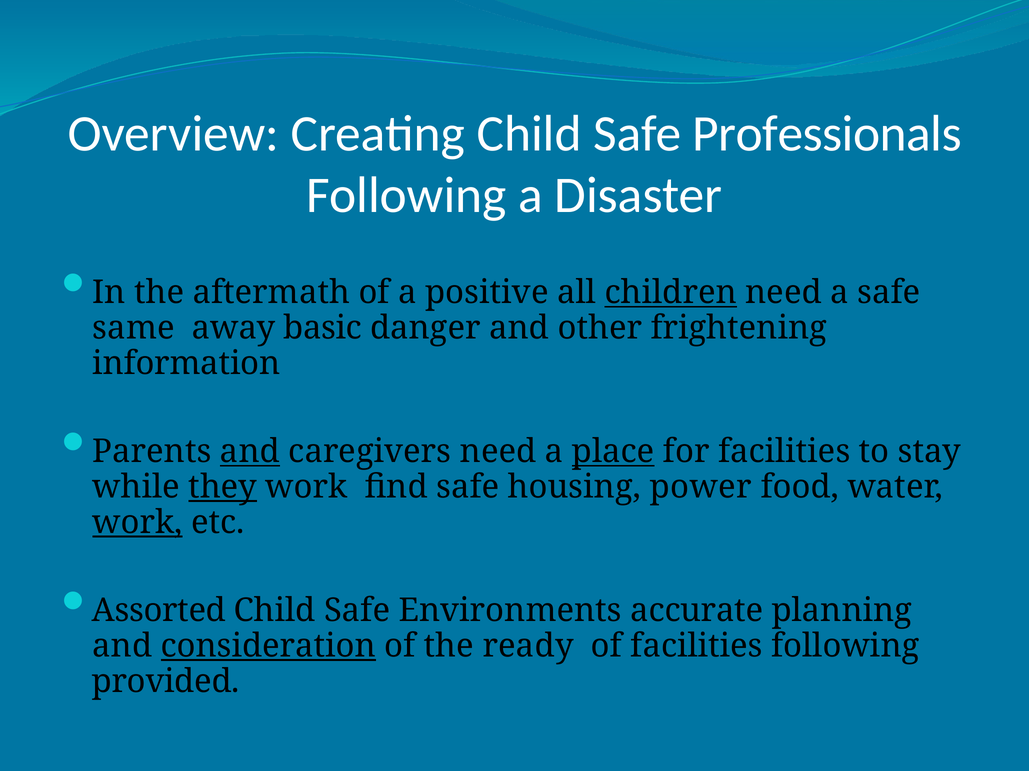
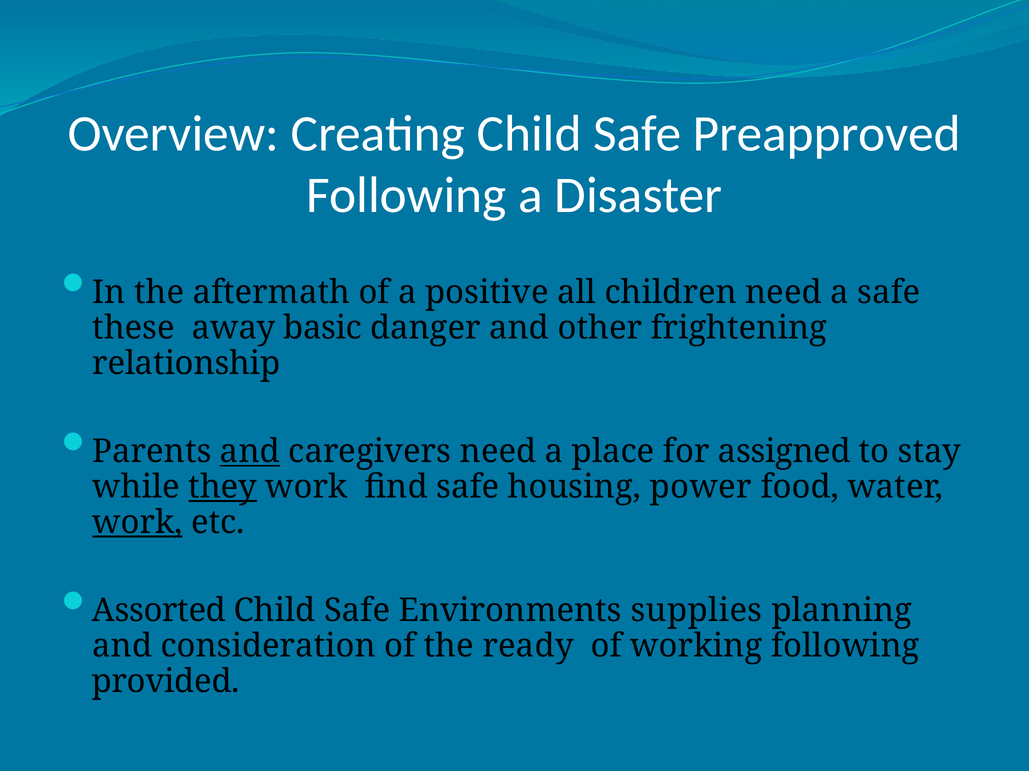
Professionals: Professionals -> Preapproved (827, 134)
children underline: present -> none (671, 293)
same: same -> these (134, 328)
information: information -> relationship (186, 364)
place underline: present -> none (613, 452)
for facilities: facilities -> assigned (784, 452)
accurate: accurate -> supplies (697, 611)
consideration underline: present -> none (268, 647)
of facilities: facilities -> working (696, 647)
